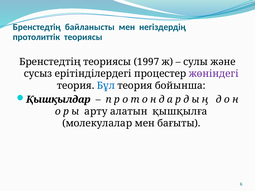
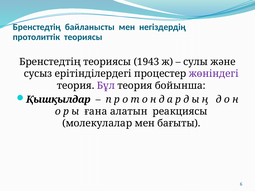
1997: 1997 -> 1943 (146, 62)
Бұл colour: blue -> purple (106, 86)
арту: арту -> ғана (96, 111)
қышқылға: қышқылға -> реакциясы (180, 111)
